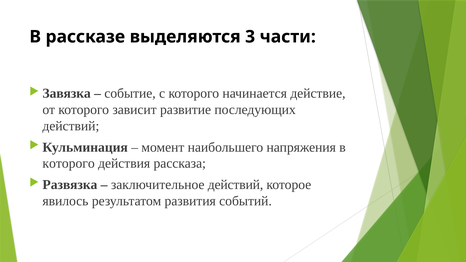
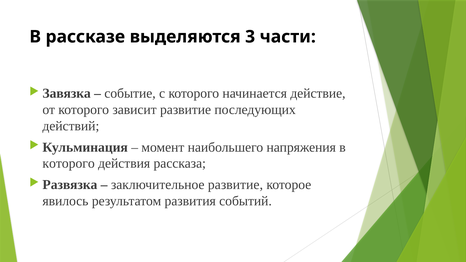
заключительное действий: действий -> развитие (235, 185)
